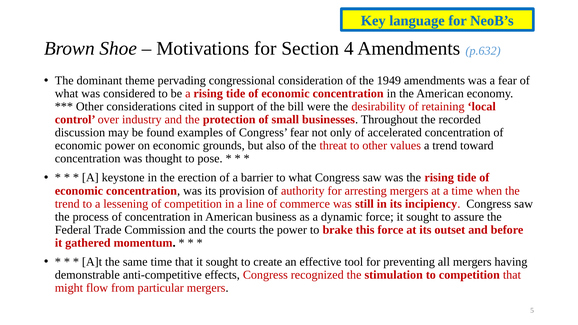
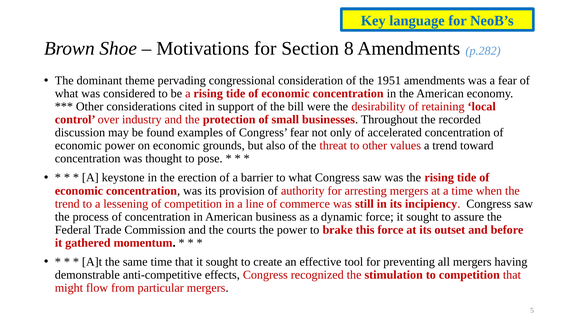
4: 4 -> 8 (349, 49)
p.632: p.632 -> p.282 (483, 51)
1949: 1949 -> 1951 (389, 81)
